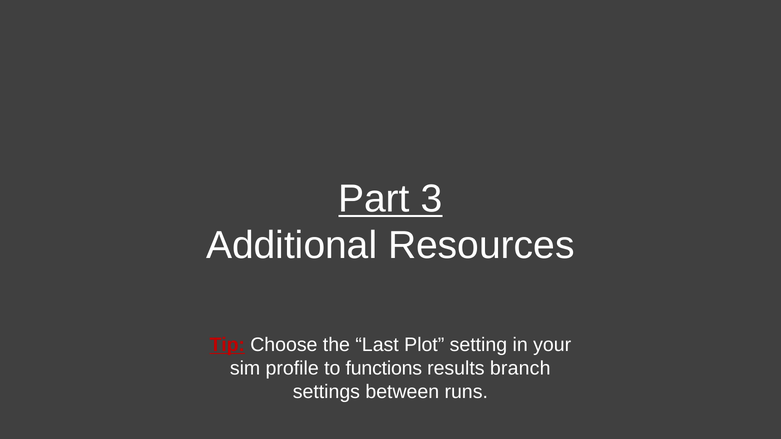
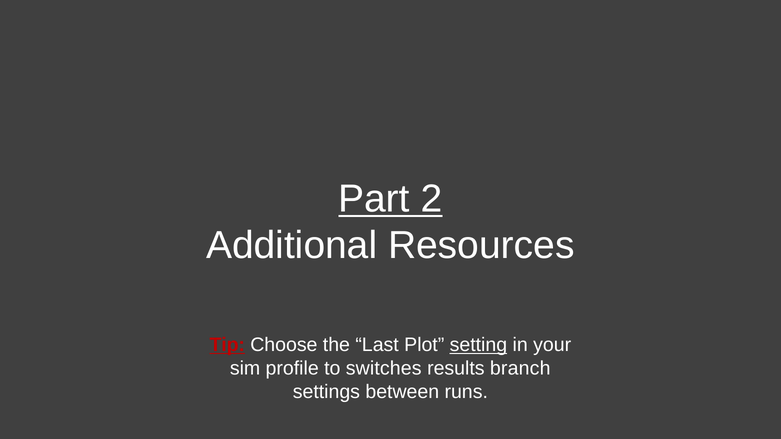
3: 3 -> 2 (432, 199)
setting underline: none -> present (478, 345)
functions: functions -> switches (384, 369)
